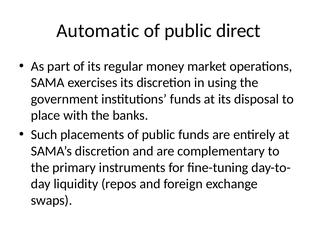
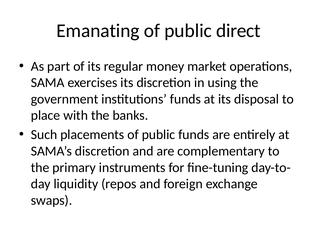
Automatic: Automatic -> Emanating (98, 31)
